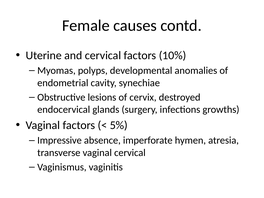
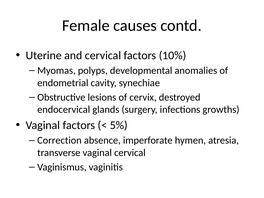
Impressive: Impressive -> Correction (59, 140)
